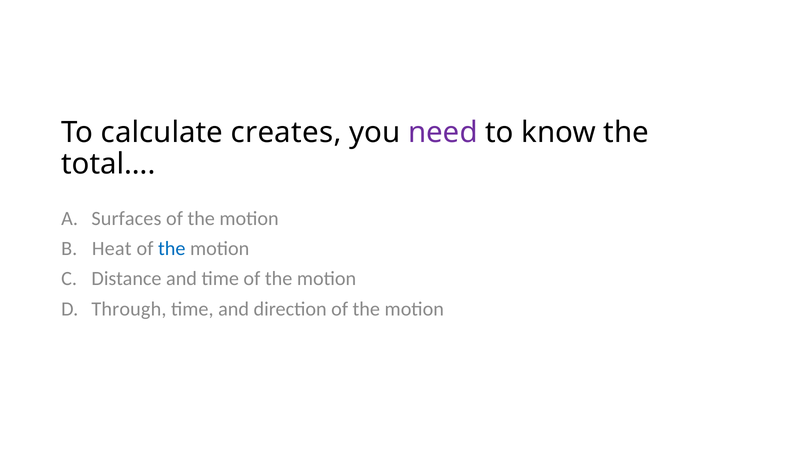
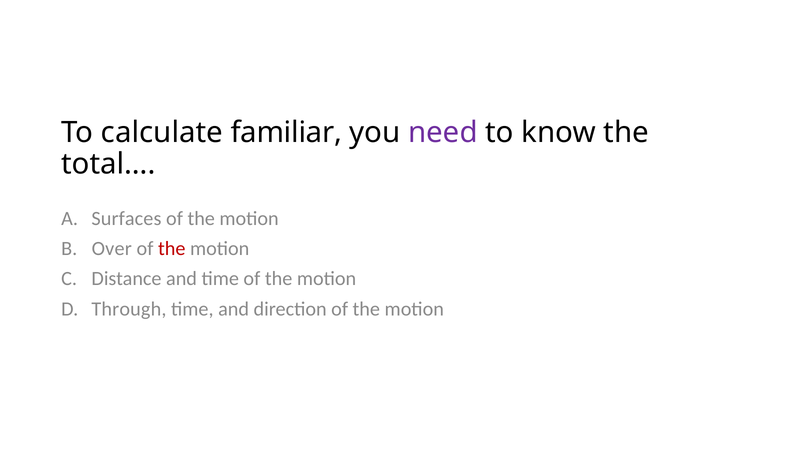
creates: creates -> familiar (286, 133)
Heat: Heat -> Over (112, 249)
the colour: blue -> red (172, 249)
